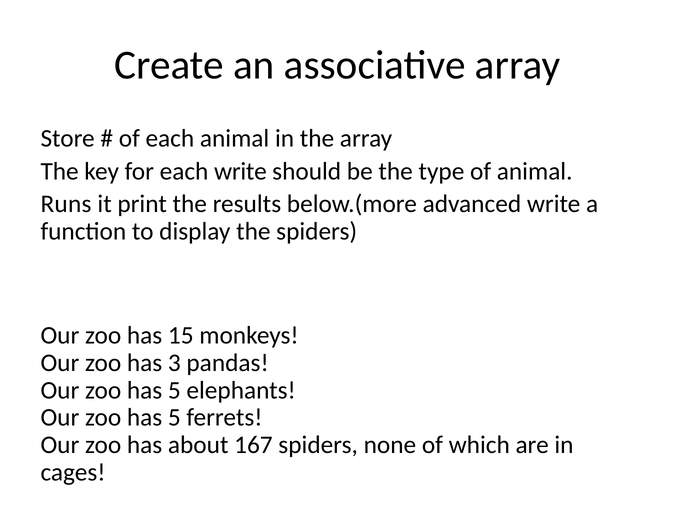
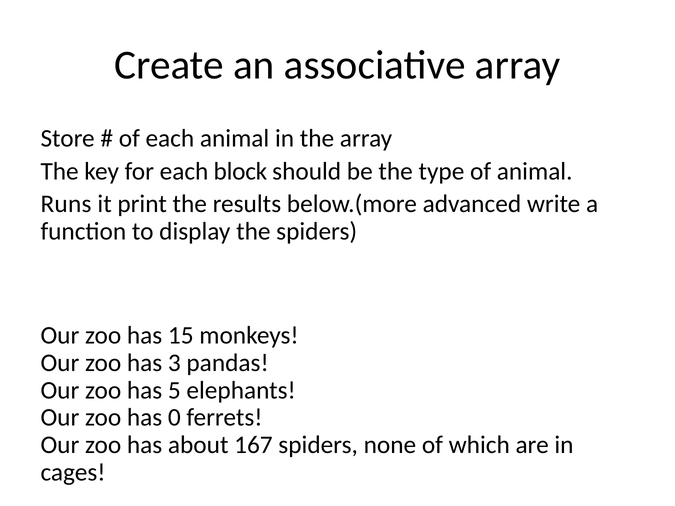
each write: write -> block (240, 171)
5: 5 -> 0 (174, 418)
